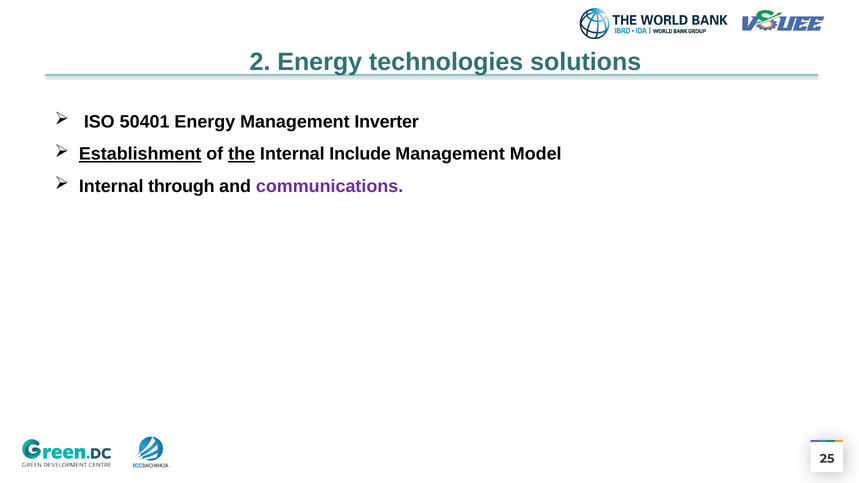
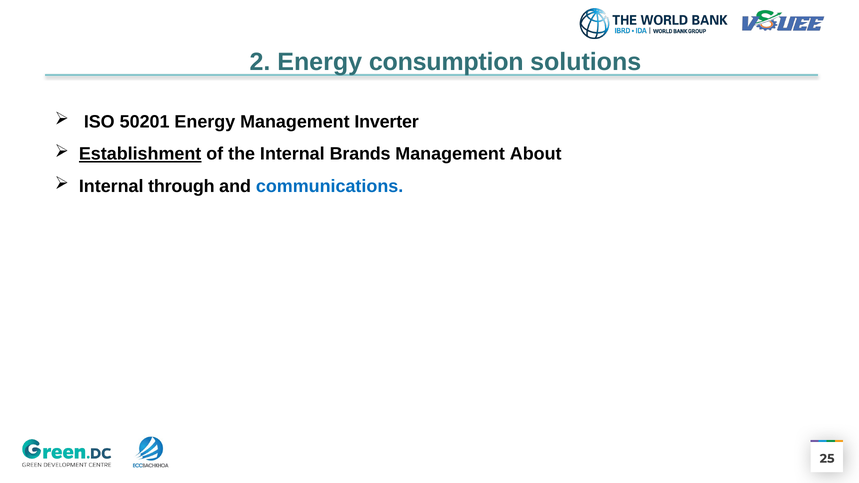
technologies: technologies -> consumption (446, 62)
50401: 50401 -> 50201 (145, 122)
the underline: present -> none (242, 154)
Include: Include -> Brands (360, 154)
Model: Model -> About (536, 154)
communications colour: purple -> blue (330, 186)
